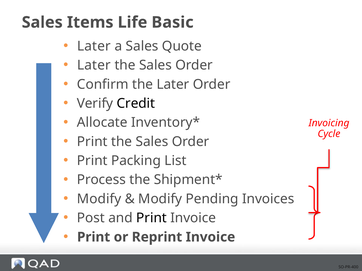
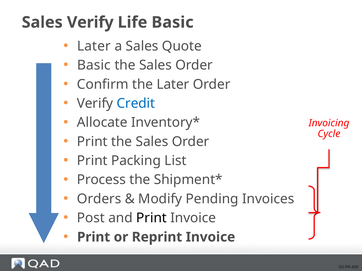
Sales Items: Items -> Verify (90, 22)
Later: Later -> Basic (94, 65)
Credit colour: black -> blue (136, 104)
Modify: Modify -> Orders (99, 199)
